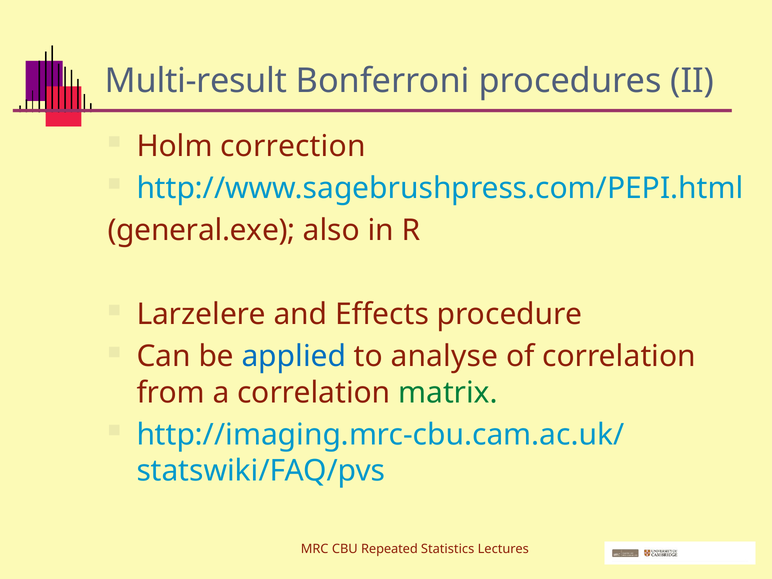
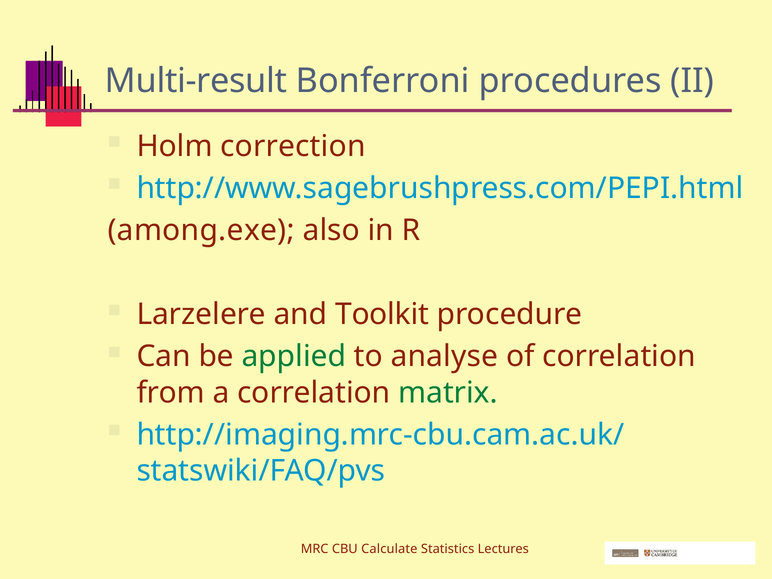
general.exe: general.exe -> among.exe (201, 230)
Effects: Effects -> Toolkit (382, 314)
applied colour: blue -> green (294, 357)
Repeated: Repeated -> Calculate (389, 549)
